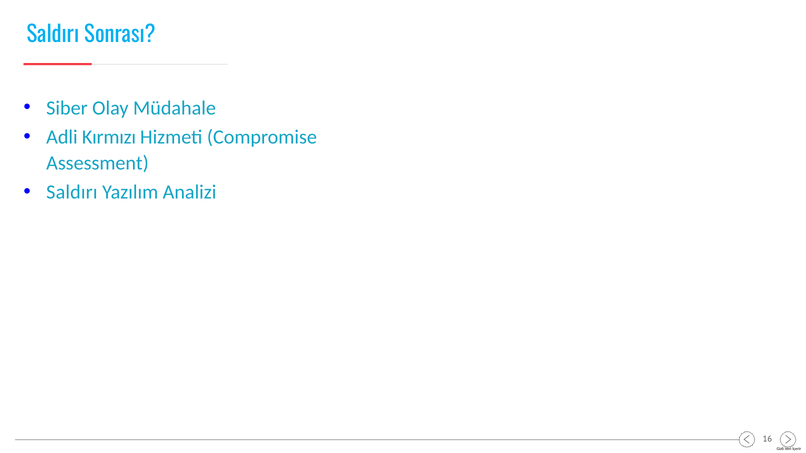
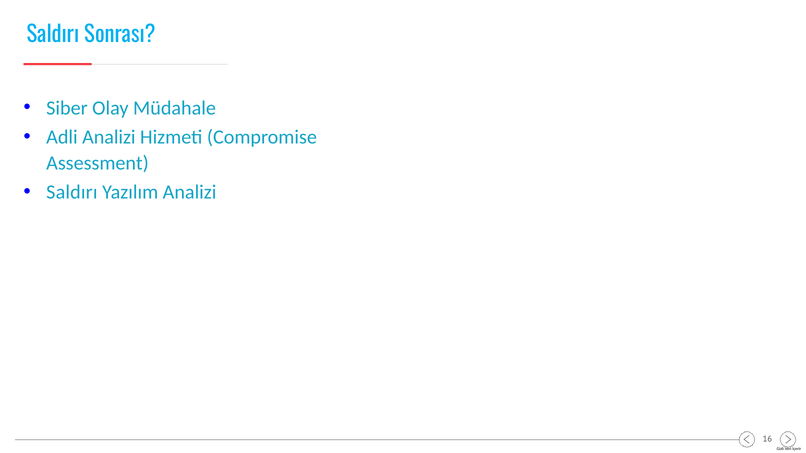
Adli Kırmızı: Kırmızı -> Analizi (109, 137)
